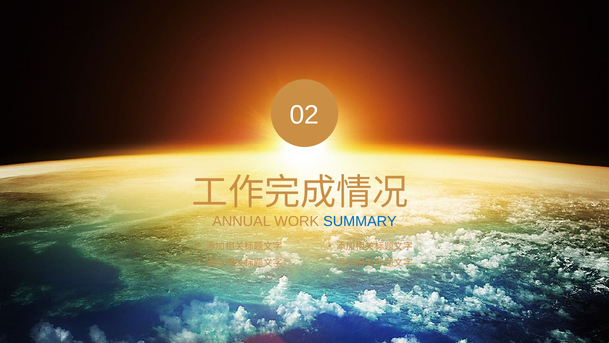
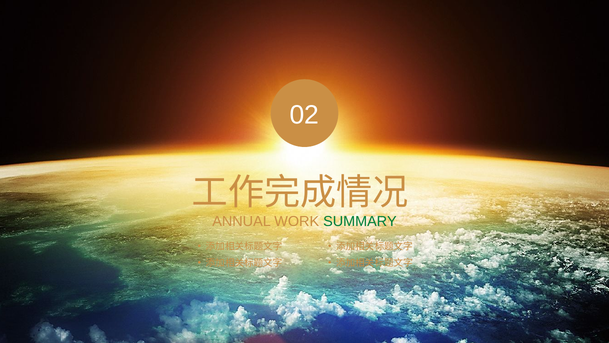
SUMMARY colour: blue -> green (360, 221)
